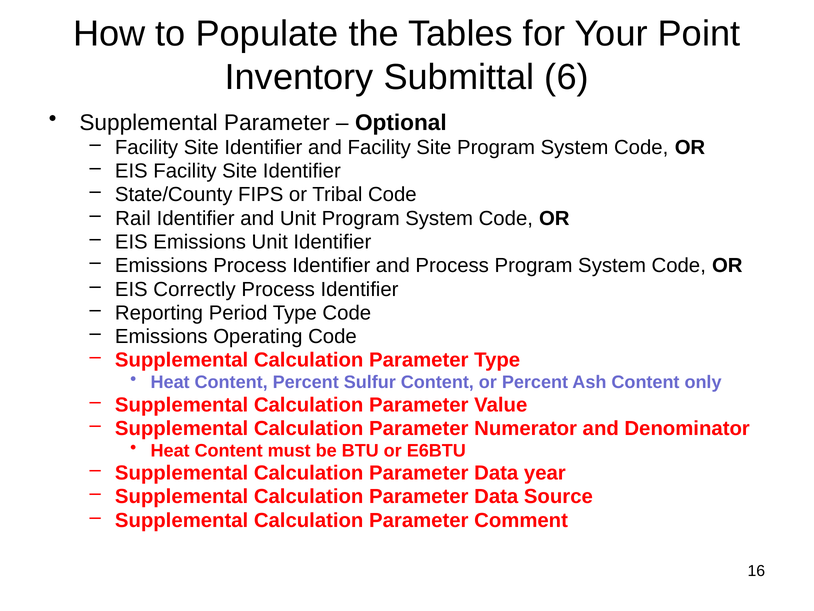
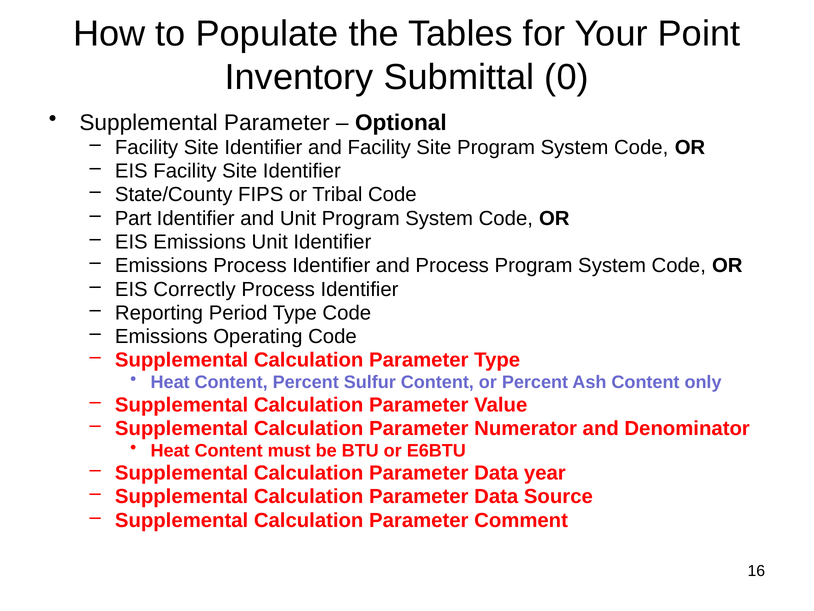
6: 6 -> 0 (567, 77)
Rail: Rail -> Part (133, 218)
